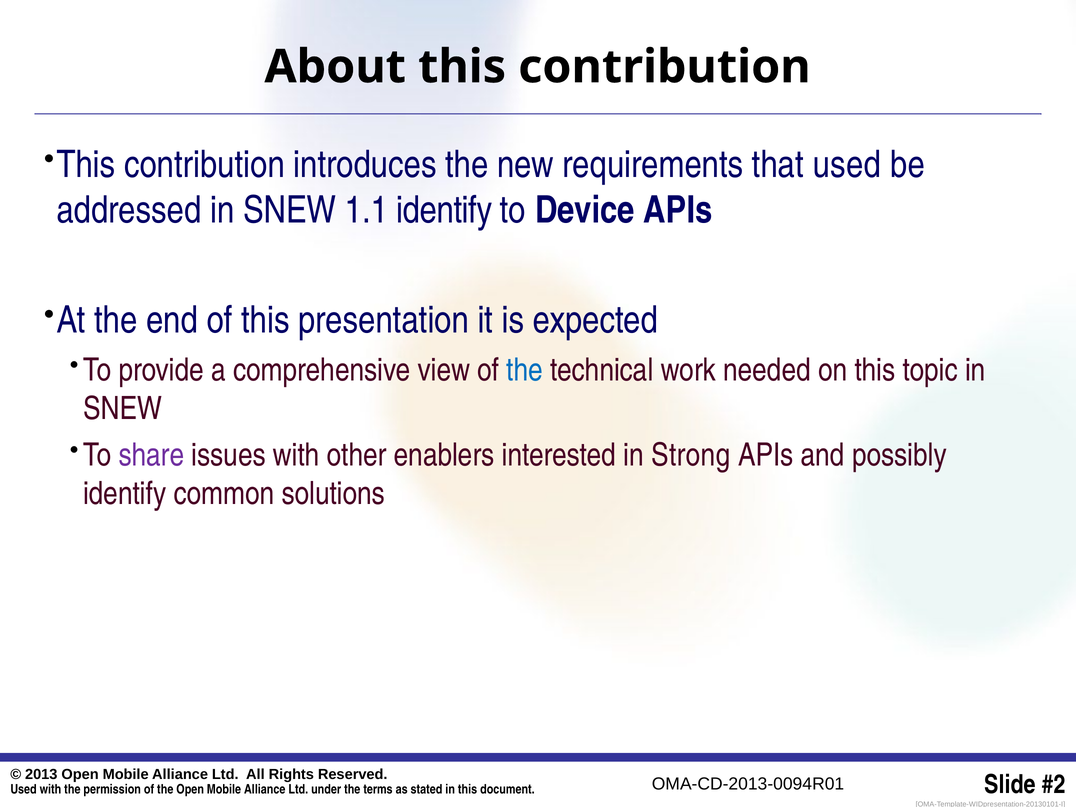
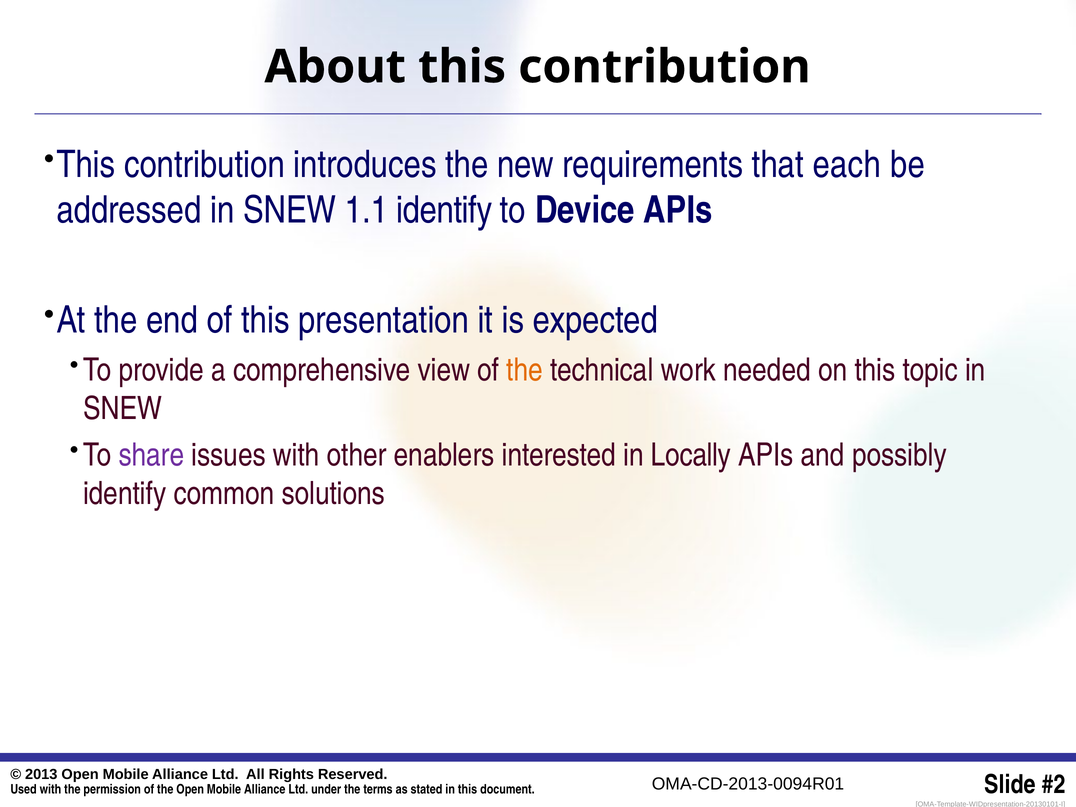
that used: used -> each (847, 165)
the colour: blue -> orange (525, 370)
Strong: Strong -> Locally (691, 455)
